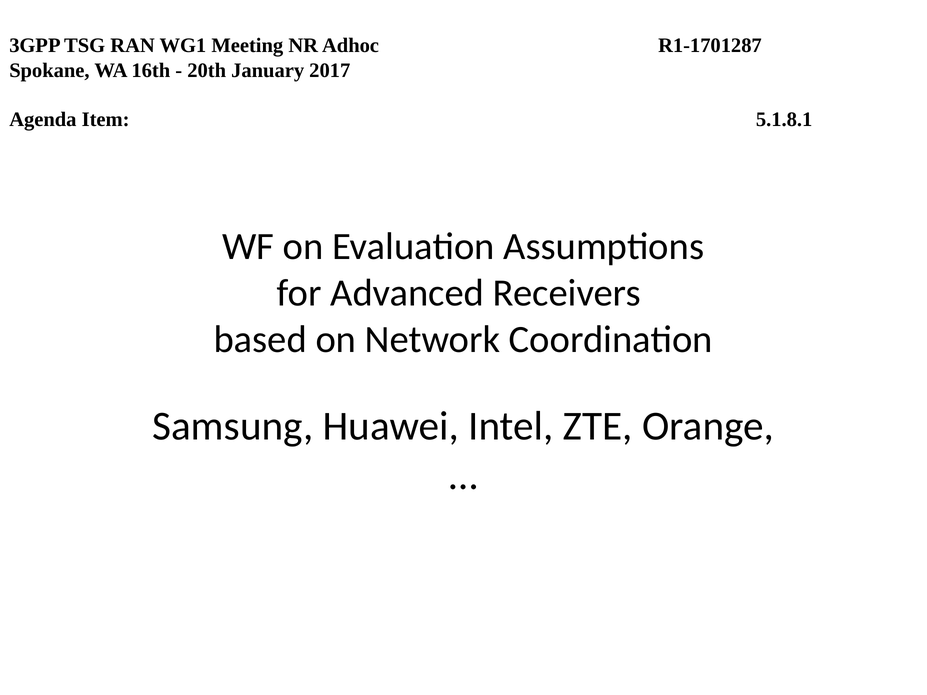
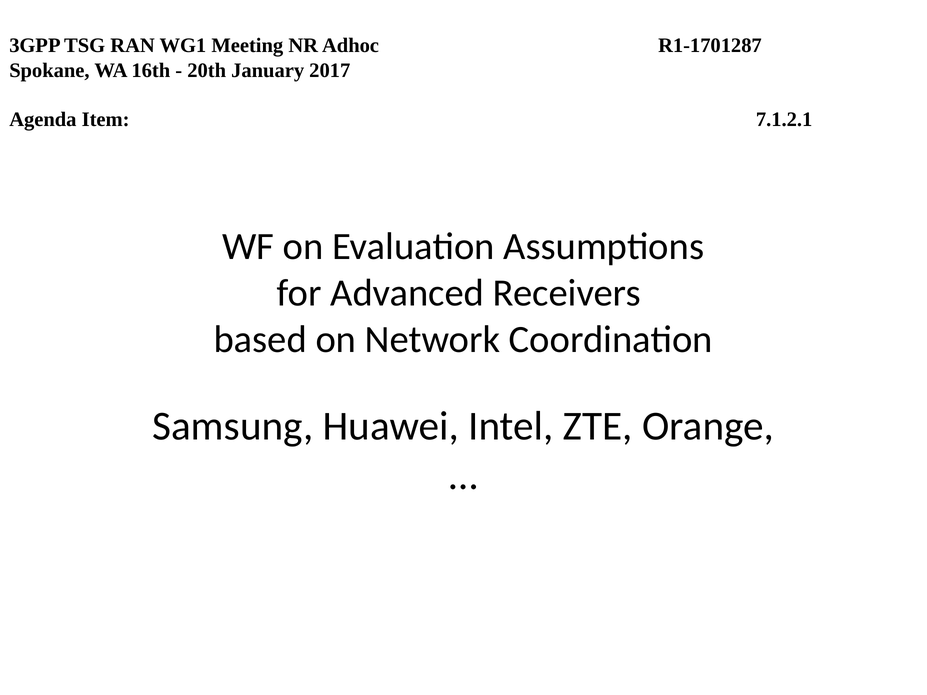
5.1.8.1: 5.1.8.1 -> 7.1.2.1 (784, 120)
